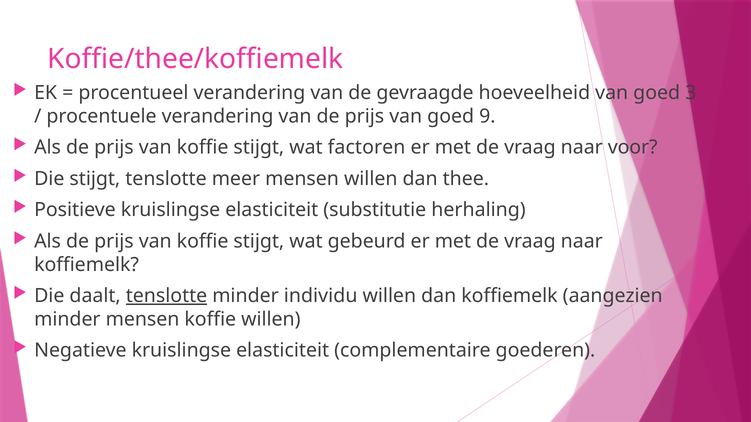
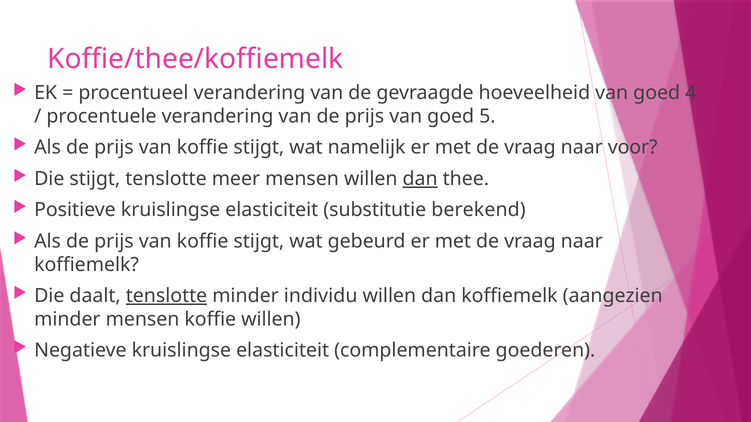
3: 3 -> 4 (691, 93)
9: 9 -> 5 (487, 116)
factoren: factoren -> namelijk (367, 148)
dan underline: none -> present (420, 179)
herhaling: herhaling -> berekend (479, 210)
